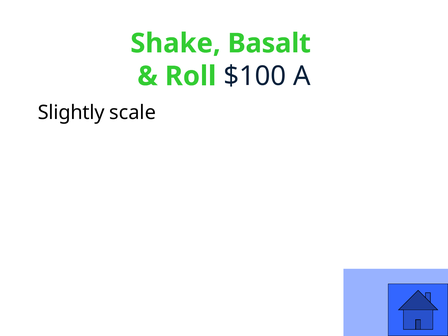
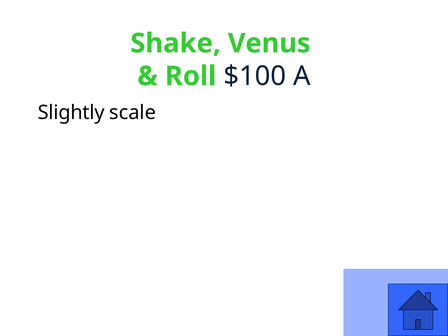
Basalt: Basalt -> Venus (269, 43)
